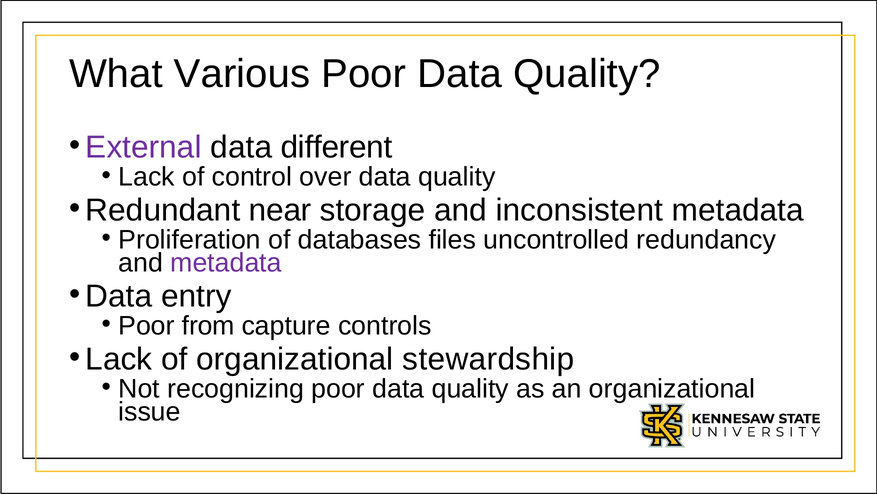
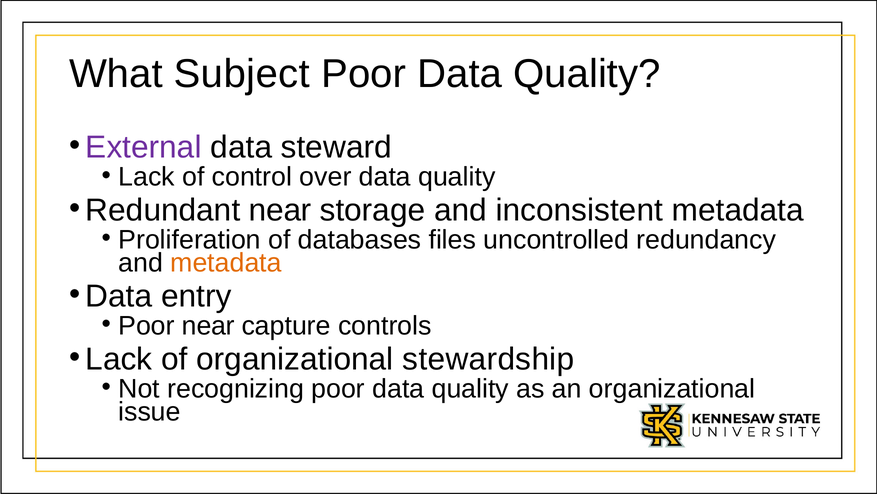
Various: Various -> Subject (242, 74)
different: different -> steward (336, 147)
metadata colour: purple -> orange (226, 263)
Poor from: from -> near (208, 325)
